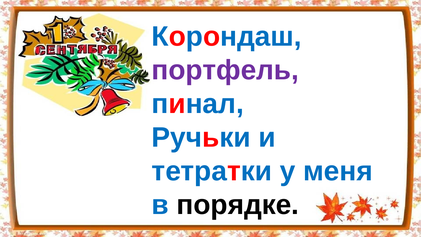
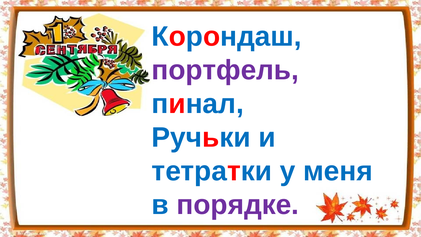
порядке colour: black -> purple (238, 205)
